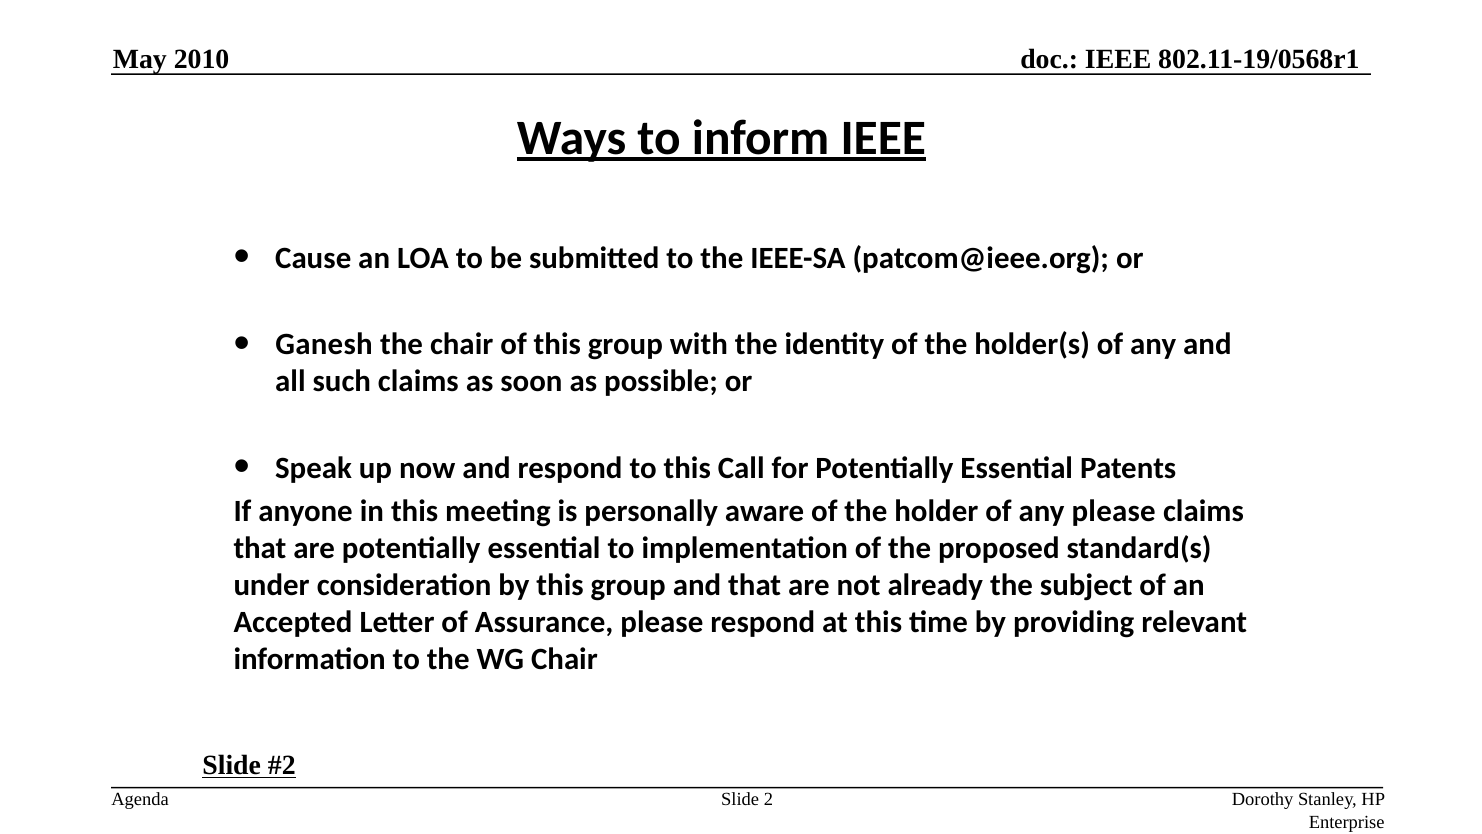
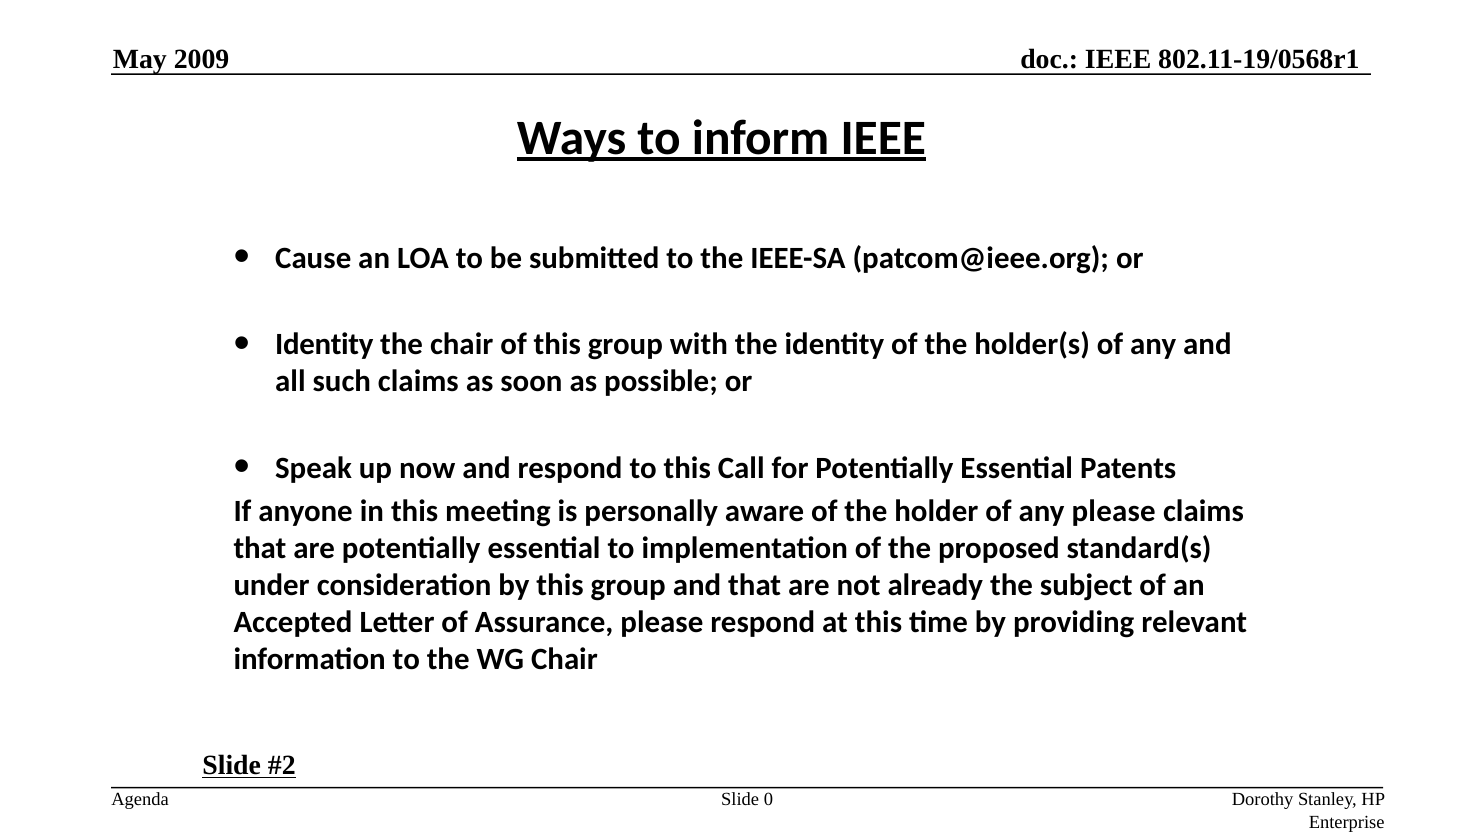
2010: 2010 -> 2009 (202, 59)
Ganesh: Ganesh -> Identity (324, 344)
2: 2 -> 0 (768, 800)
